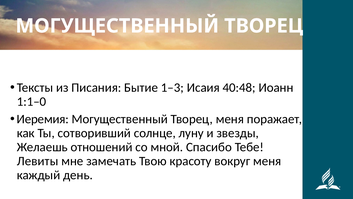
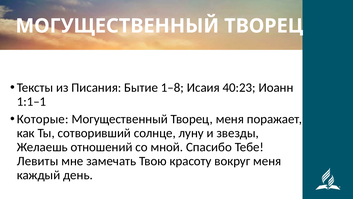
1–3: 1–3 -> 1–8 (172, 87)
40:48: 40:48 -> 40:23 (239, 87)
1:1–0: 1:1–0 -> 1:1–1 (31, 101)
Иеремия: Иеремия -> Которые (43, 119)
